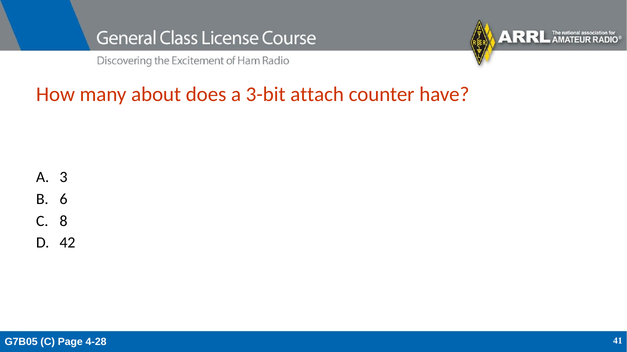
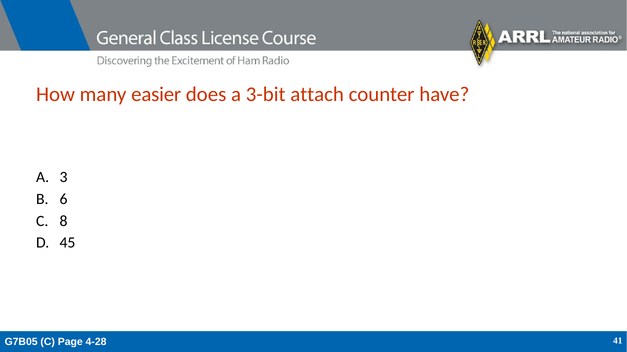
about: about -> easier (156, 95)
42: 42 -> 45 (67, 243)
